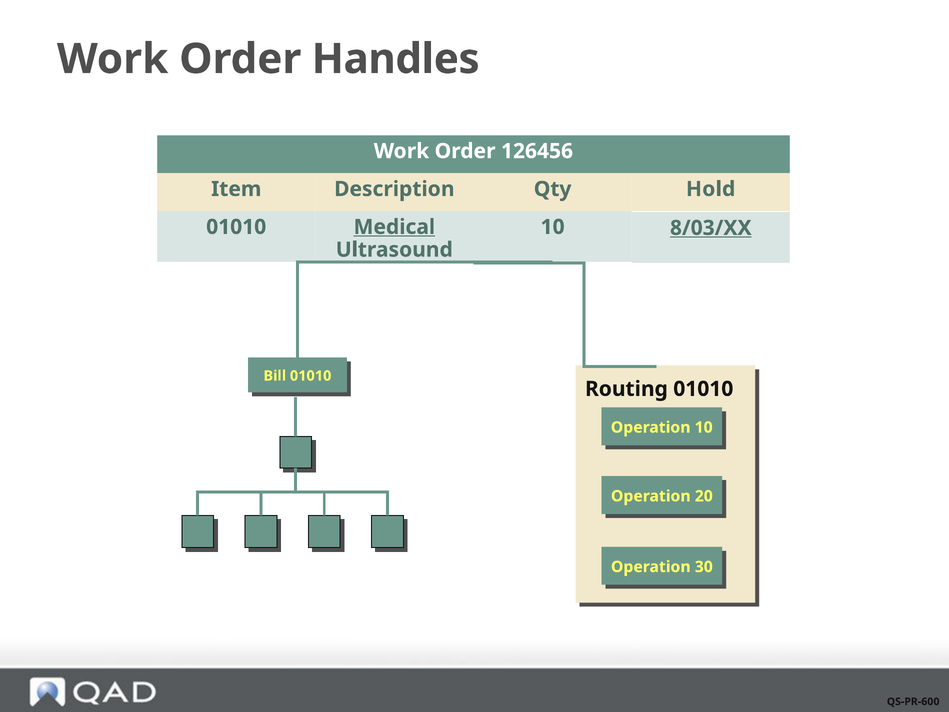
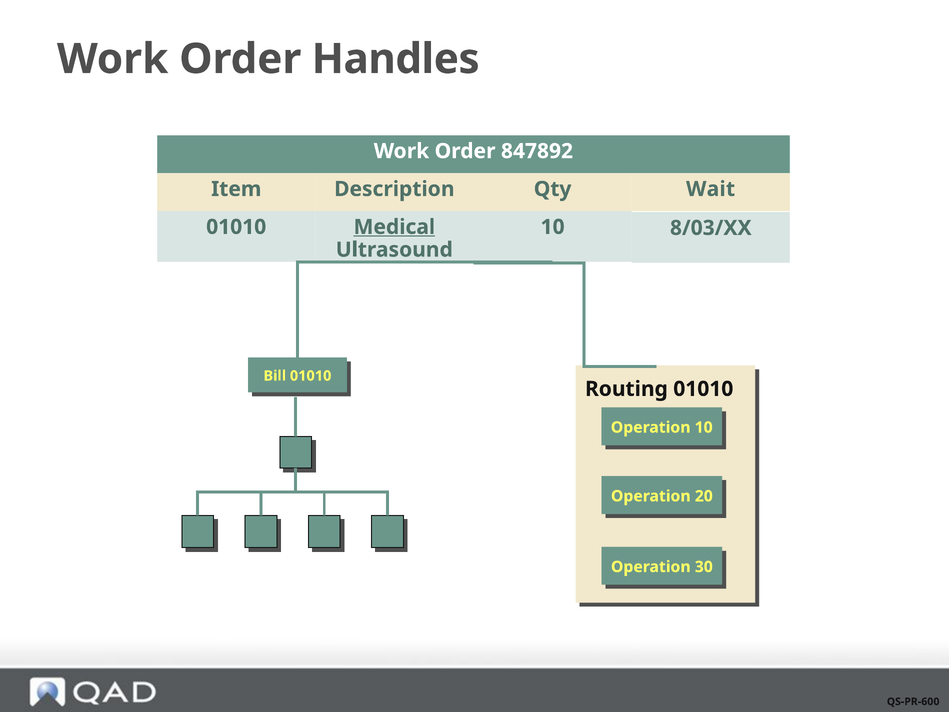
126456: 126456 -> 847892 (537, 151)
Hold: Hold -> Wait (711, 189)
8/03/XX underline: present -> none (711, 228)
